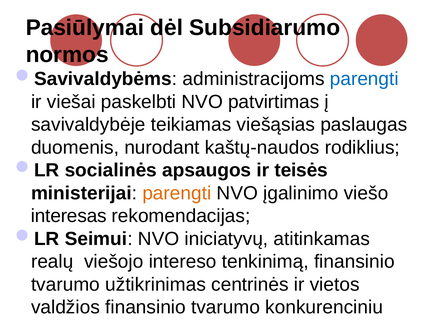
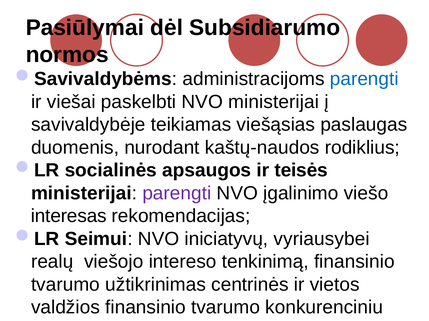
NVO patvirtimas: patvirtimas -> ministerijai (274, 102)
parengti colour: orange -> purple (177, 194)
atitinkamas: atitinkamas -> vyriausybei (322, 239)
